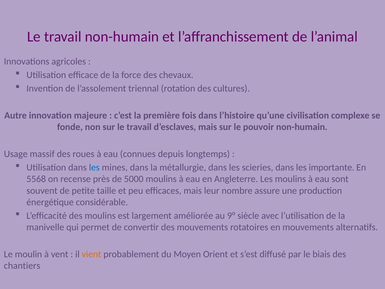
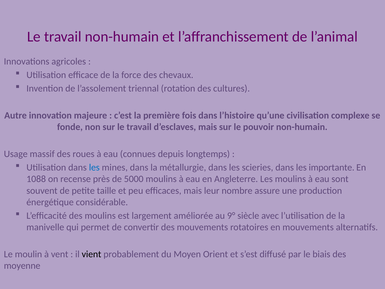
5568: 5568 -> 1088 (36, 179)
vient colour: orange -> black (92, 254)
chantiers: chantiers -> moyenne (22, 266)
